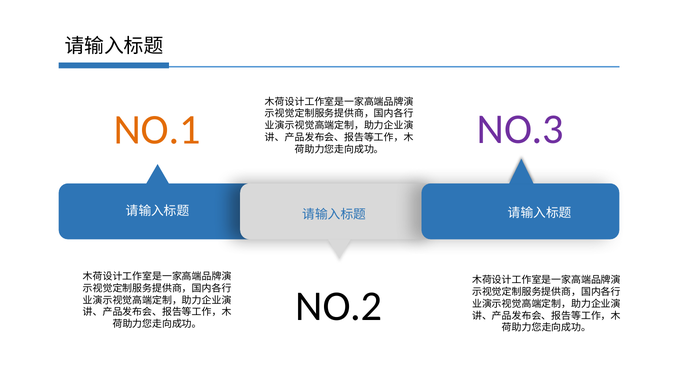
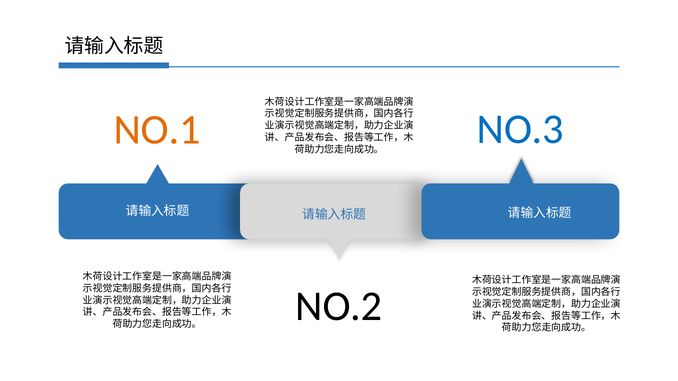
NO.3 colour: purple -> blue (520, 130)
